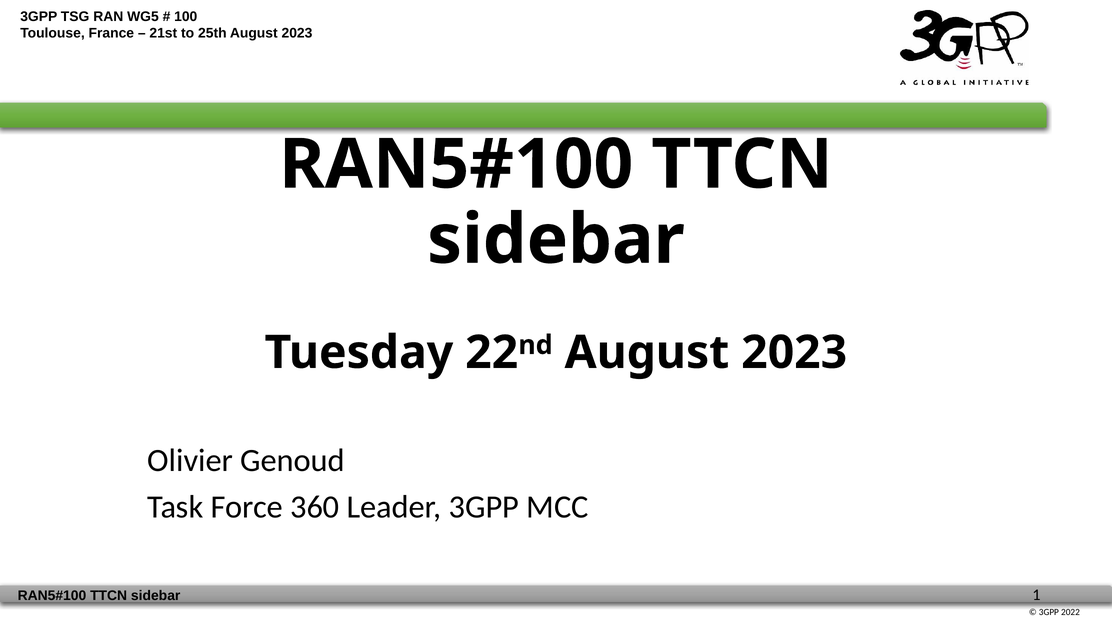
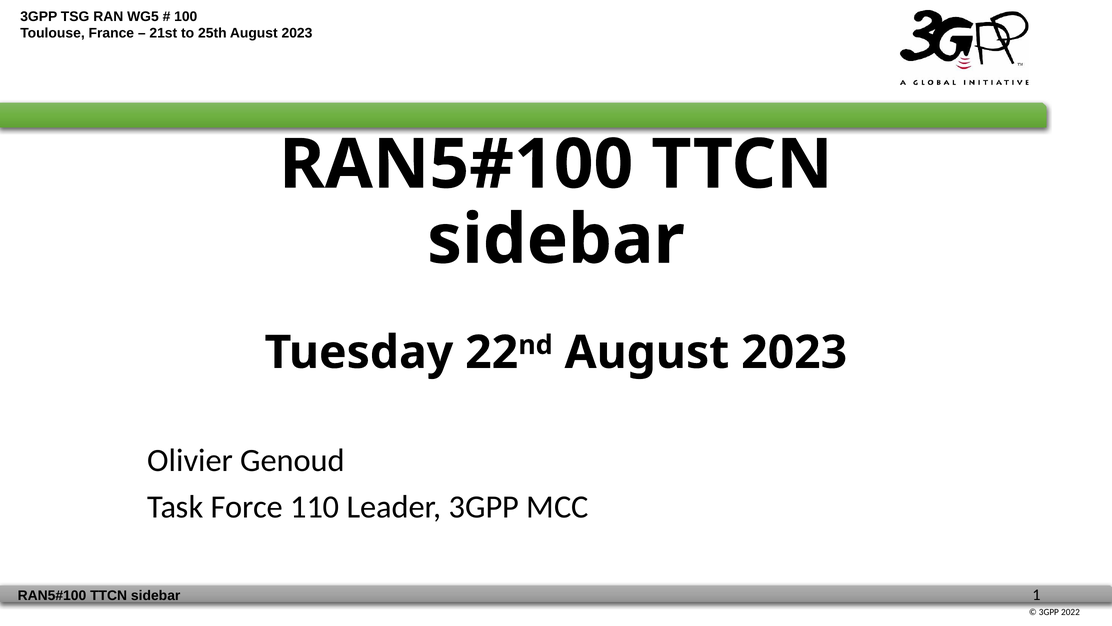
360: 360 -> 110 (315, 507)
